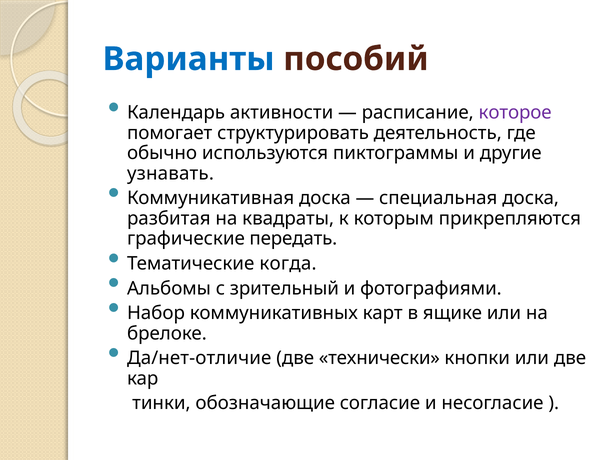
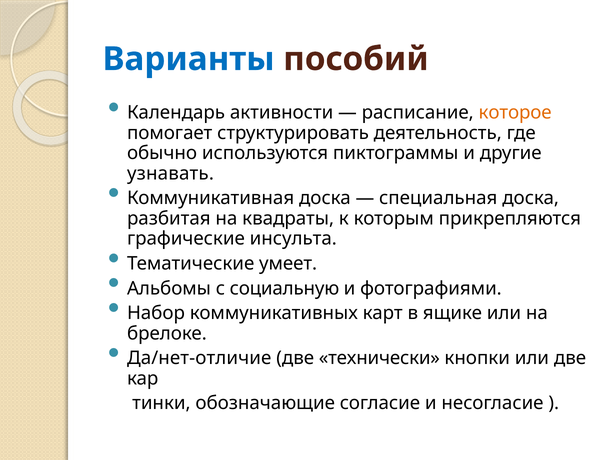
которое colour: purple -> orange (515, 113)
передать: передать -> инсульта (293, 239)
когда: когда -> умеет (288, 264)
зрительный: зрительный -> социальную (284, 289)
